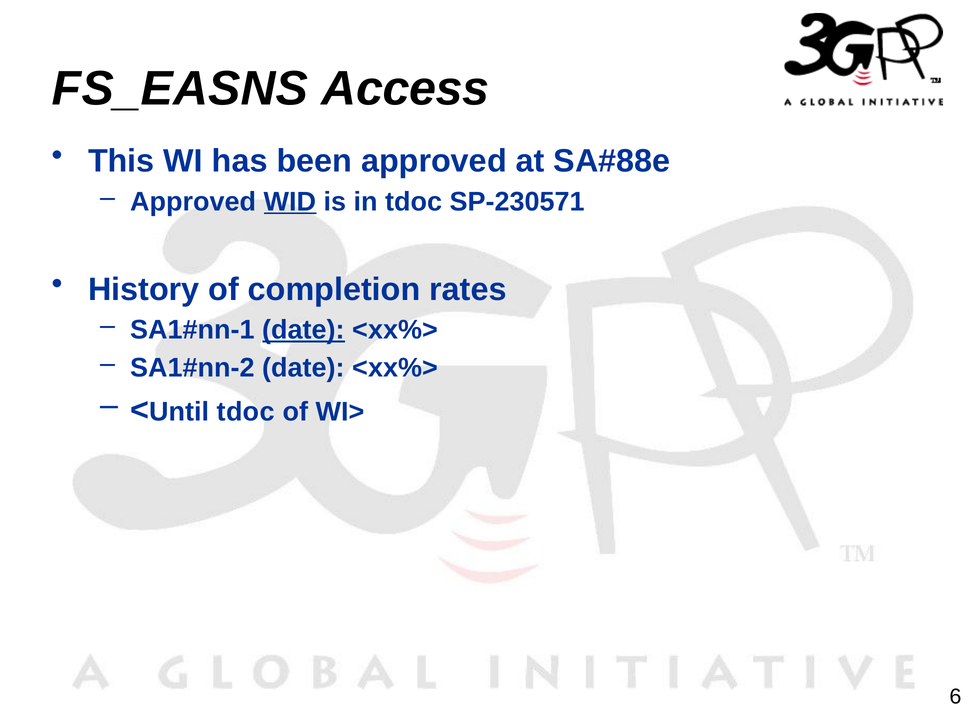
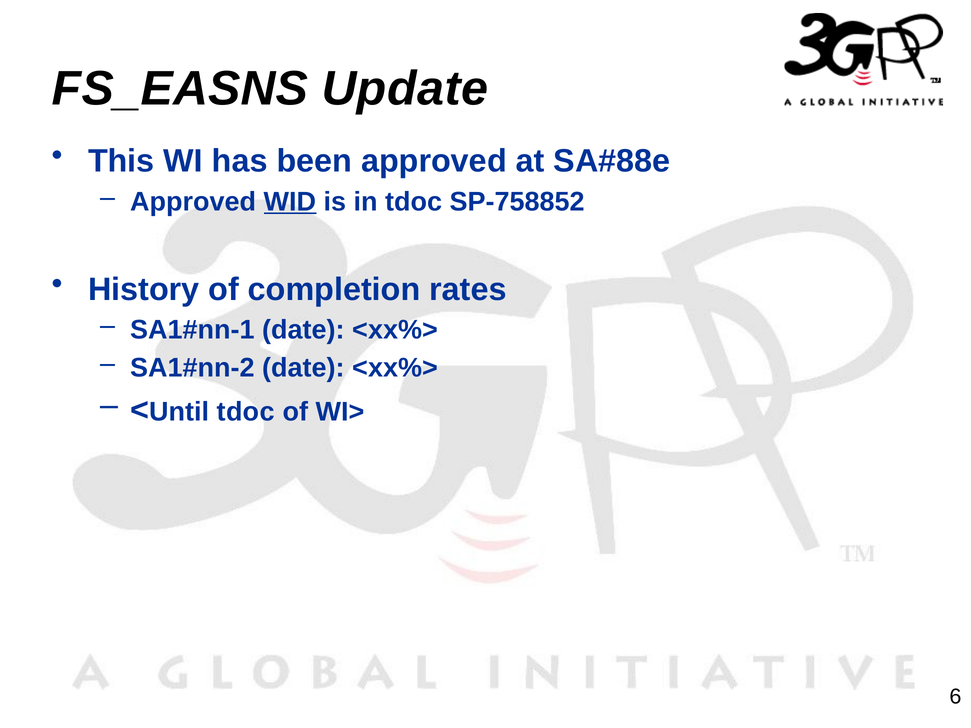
Access: Access -> Update (405, 89)
SP-230571: SP-230571 -> SP-758852 (517, 202)
date underline: present -> none (304, 330)
